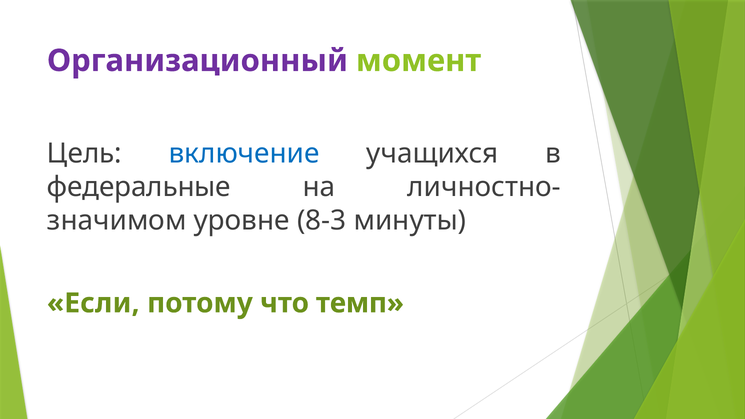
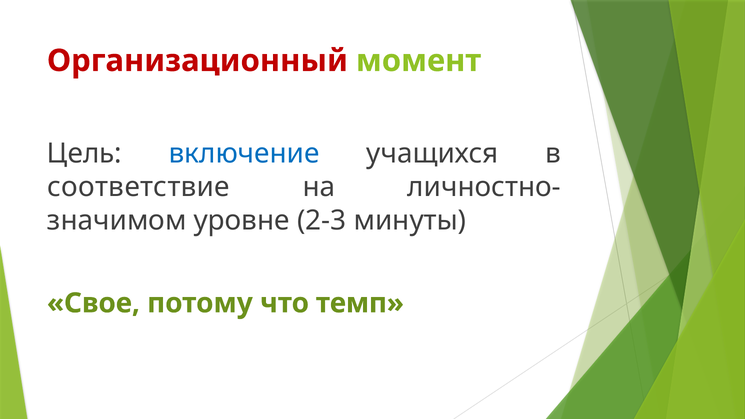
Организационный colour: purple -> red (197, 61)
федеральные: федеральные -> соответствие (139, 187)
8-3: 8-3 -> 2-3 (322, 221)
Если: Если -> Свое (93, 303)
